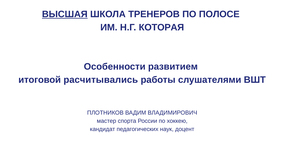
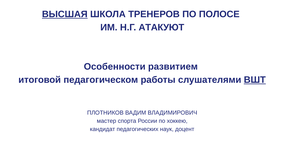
КОТОРАЯ: КОТОРАЯ -> АТАКУЮТ (161, 27)
расчитывались: расчитывались -> педагогическом (101, 80)
ВШТ underline: none -> present (255, 80)
